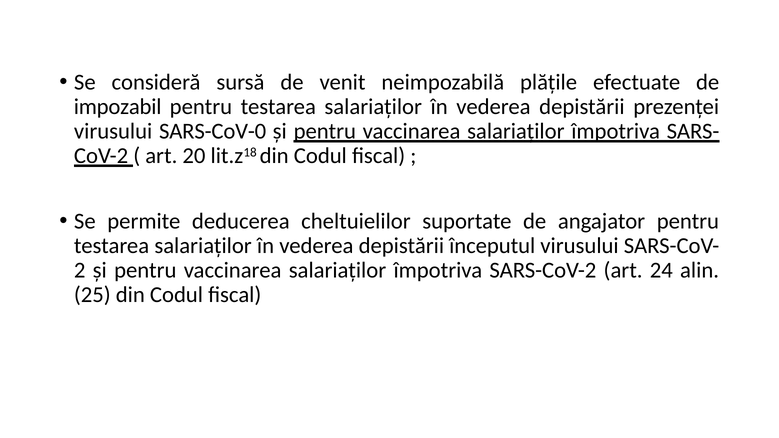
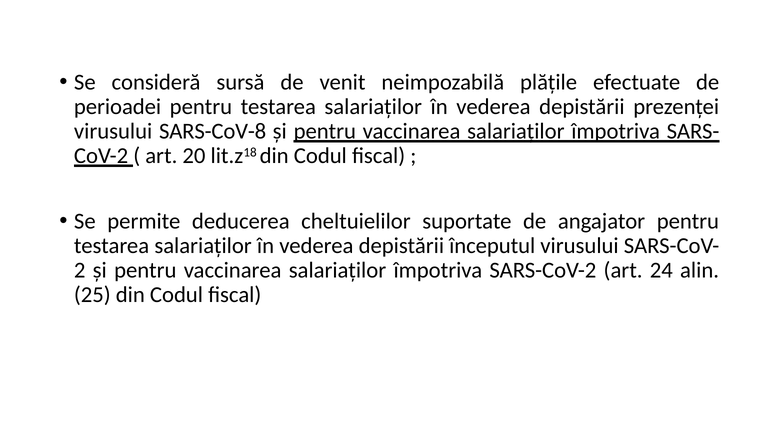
impozabil: impozabil -> perioadei (118, 107)
SARS-CoV-0: SARS-CoV-0 -> SARS-CoV-8 (213, 132)
